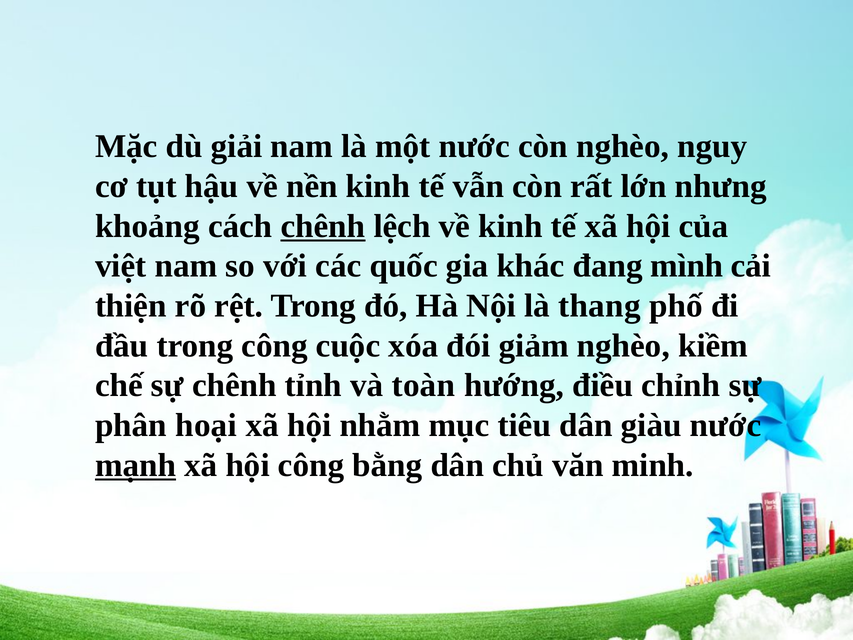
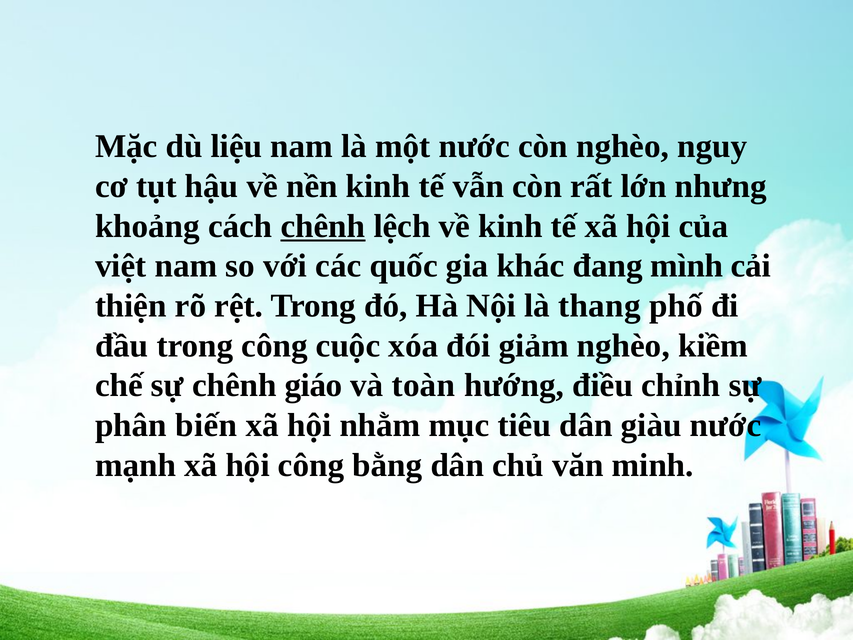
giải: giải -> liệu (237, 146)
tỉnh: tỉnh -> giáo (314, 385)
hoại: hoại -> biến (206, 425)
mạnh underline: present -> none (136, 465)
